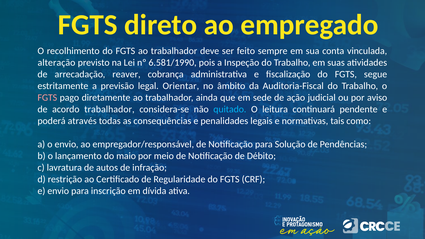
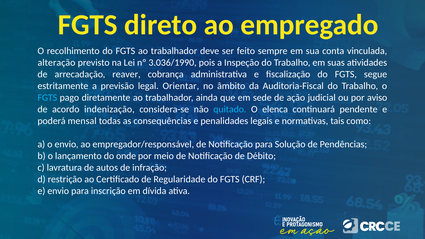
6.581/1990: 6.581/1990 -> 3.036/1990 (173, 63)
FGTS colour: pink -> light blue (47, 98)
acordo trabalhador: trabalhador -> indenização (109, 109)
leitura: leitura -> elenca (275, 109)
através: através -> mensal (82, 121)
maio: maio -> onde (126, 156)
